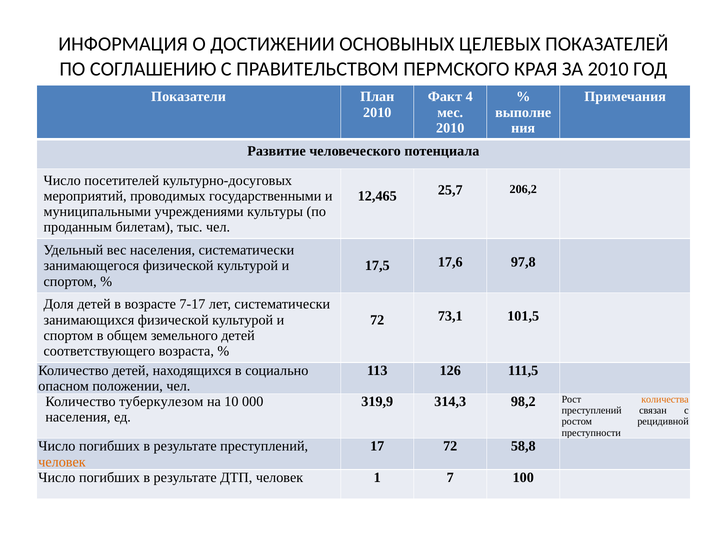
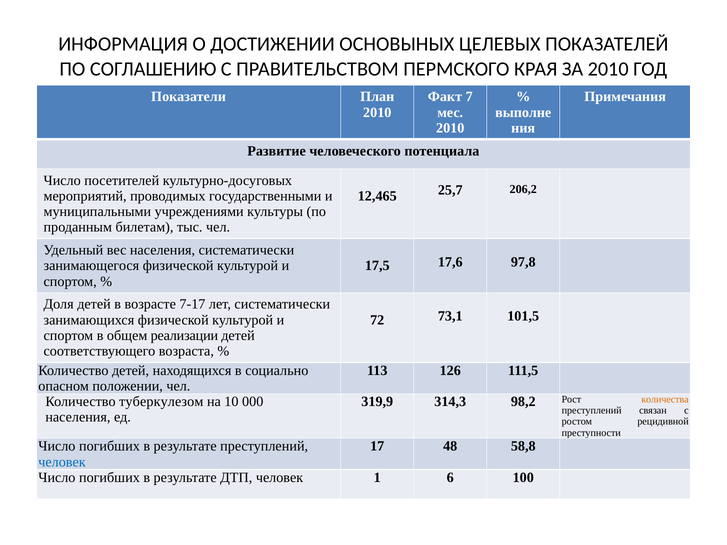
4: 4 -> 7 (469, 97)
земельного: земельного -> реализации (184, 336)
17 72: 72 -> 48 (450, 446)
человек colour: orange -> blue (62, 462)
7: 7 -> 6 (450, 478)
